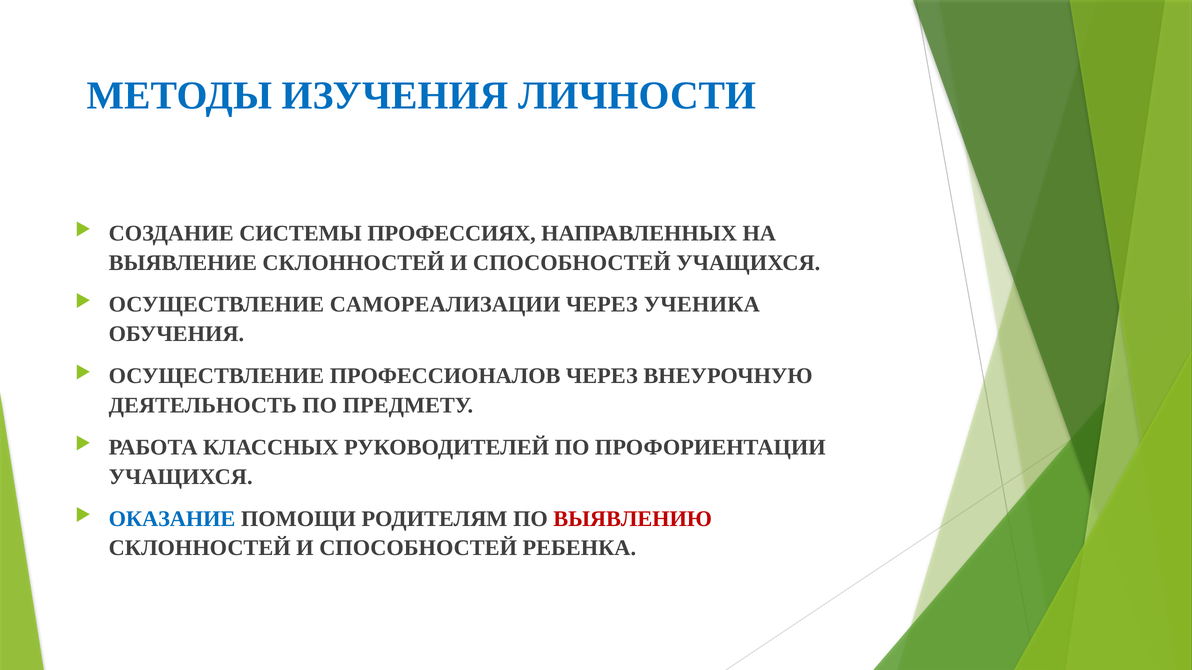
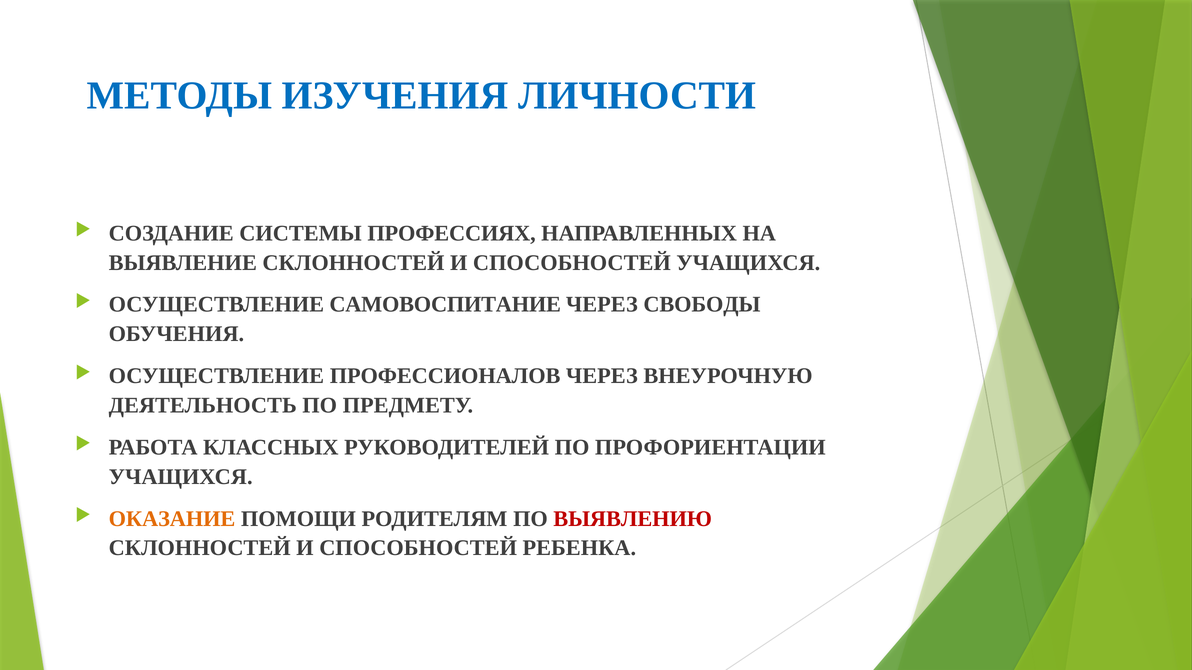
САМОРЕАЛИЗАЦИИ: САМОРЕАЛИЗАЦИИ -> САМОВОСПИТАНИЕ (445, 305)
УЧЕНИКА: УЧЕНИКА -> СВОБОДЫ (702, 305)
ОКАЗАНИЕ colour: blue -> orange (172, 519)
